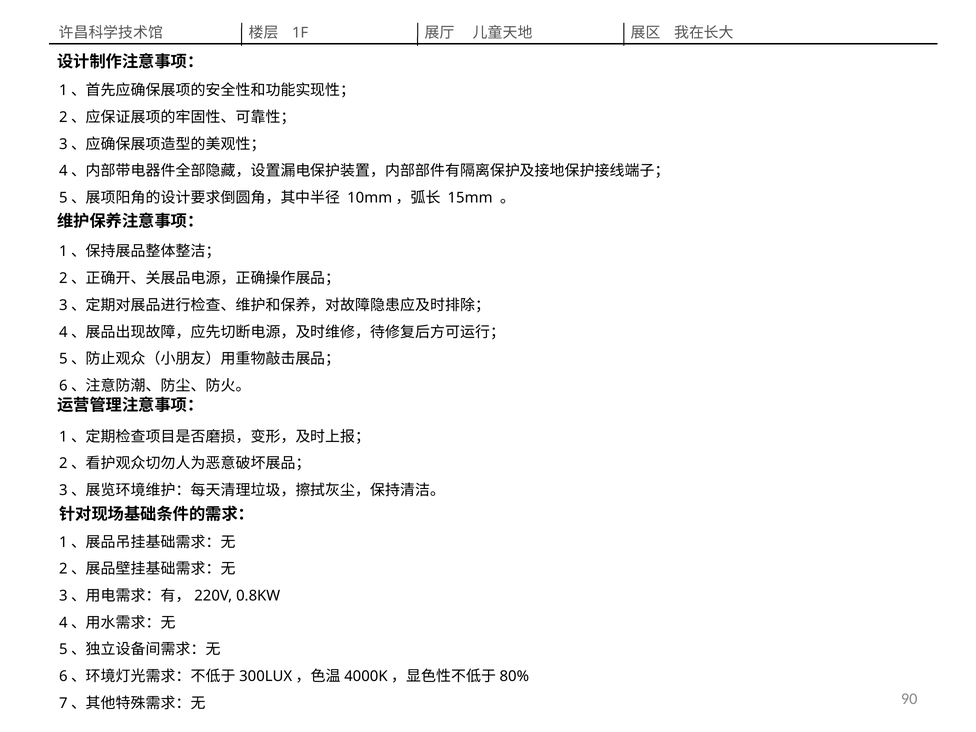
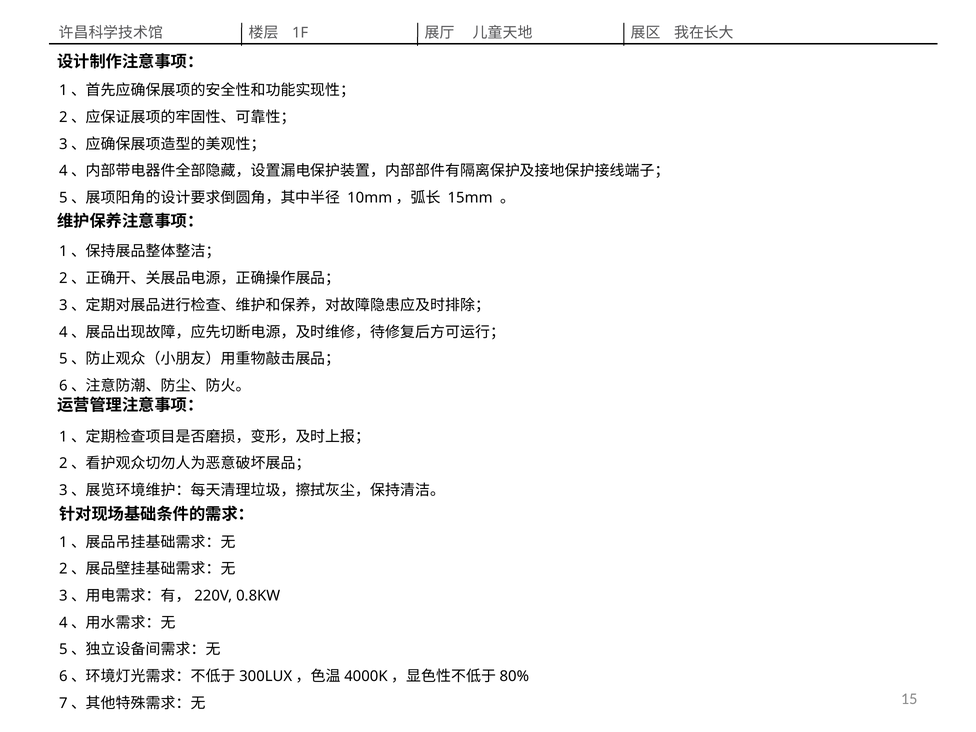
90: 90 -> 15 (909, 699)
